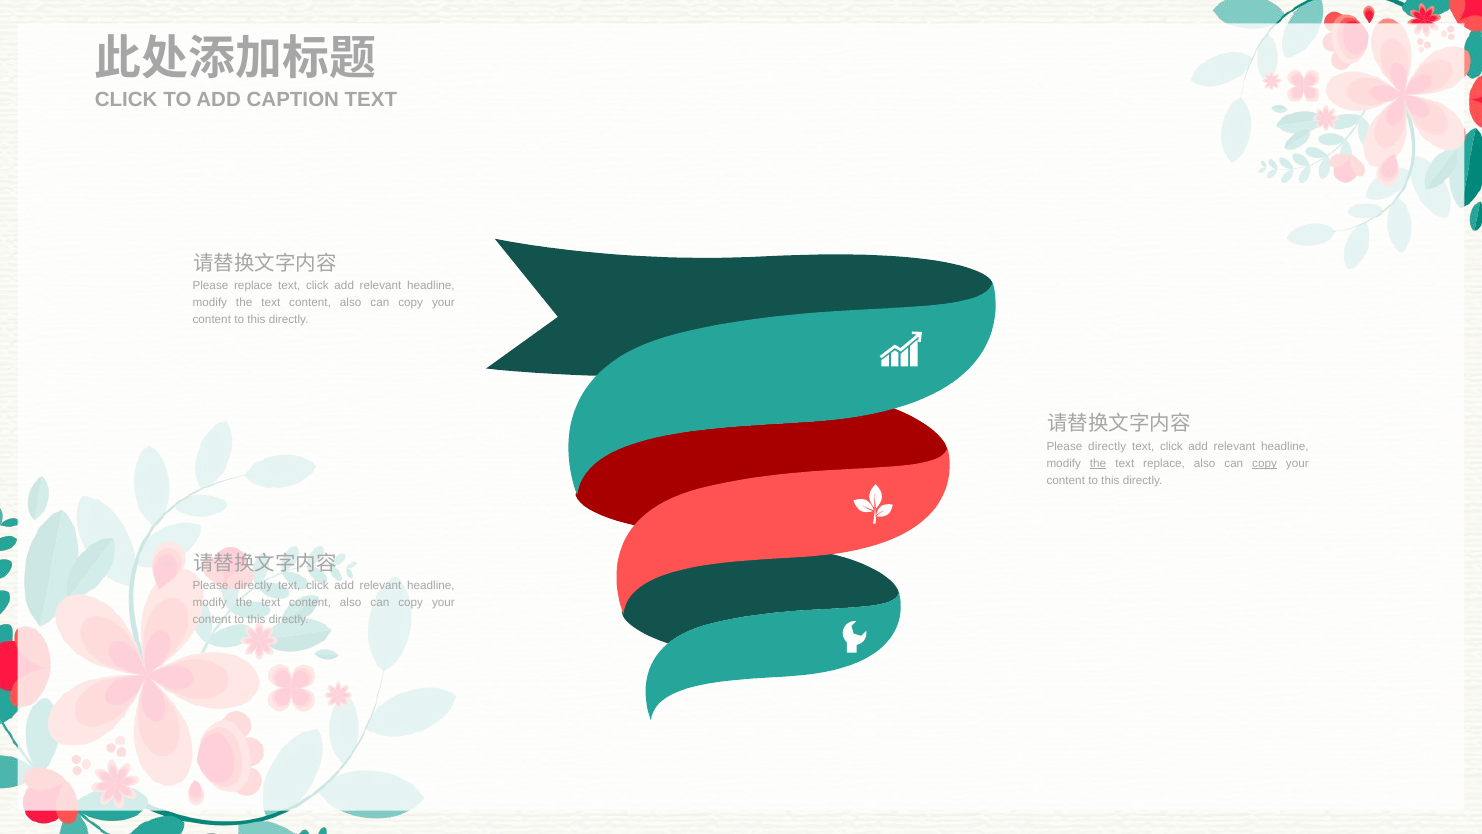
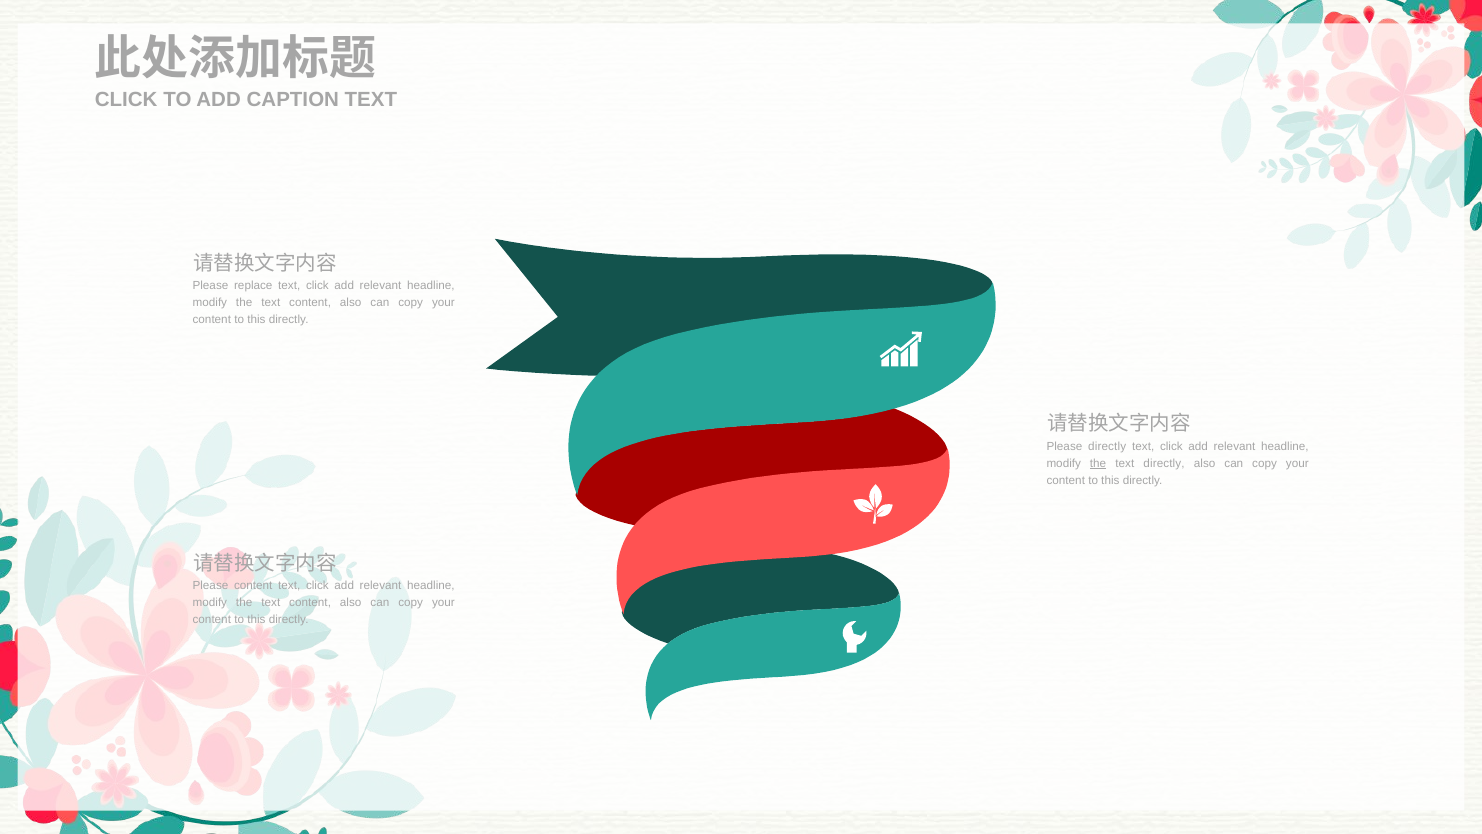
text replace: replace -> directly (1164, 463)
copy underline: present -> none (1265, 463)
directly: directly -> content (253, 586)
